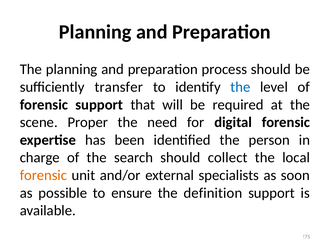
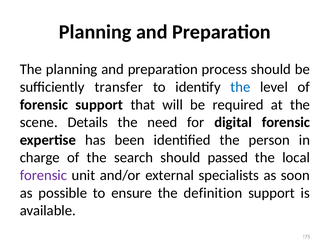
Proper: Proper -> Details (88, 122)
collect: collect -> passed (228, 157)
forensic colour: orange -> purple (43, 175)
